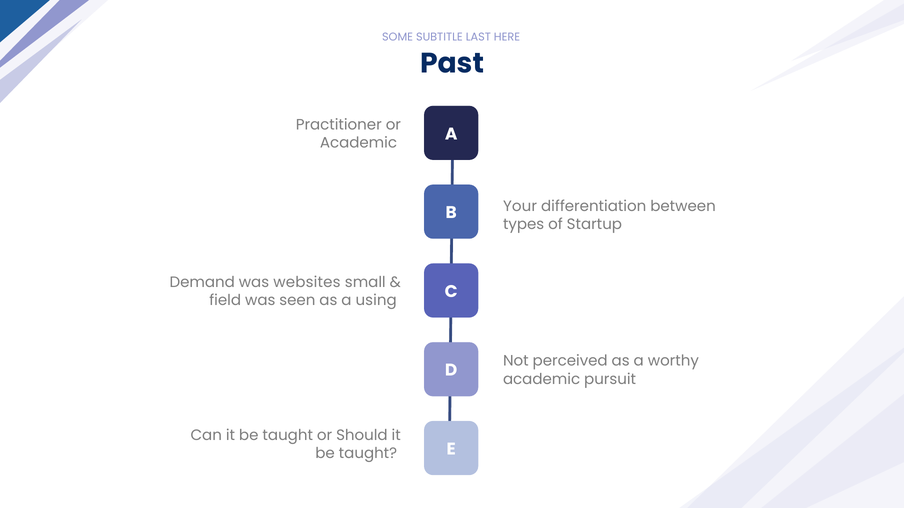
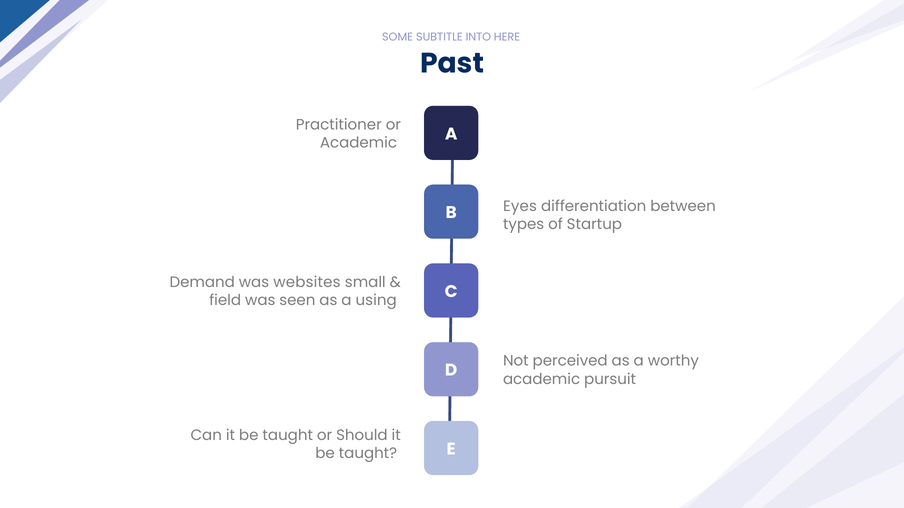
LAST: LAST -> INTO (478, 37)
Your: Your -> Eyes (520, 206)
